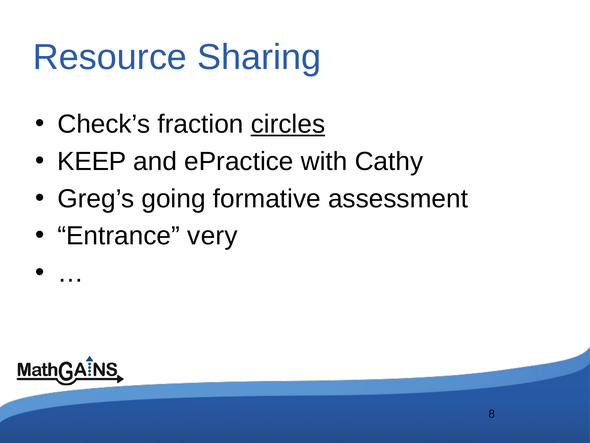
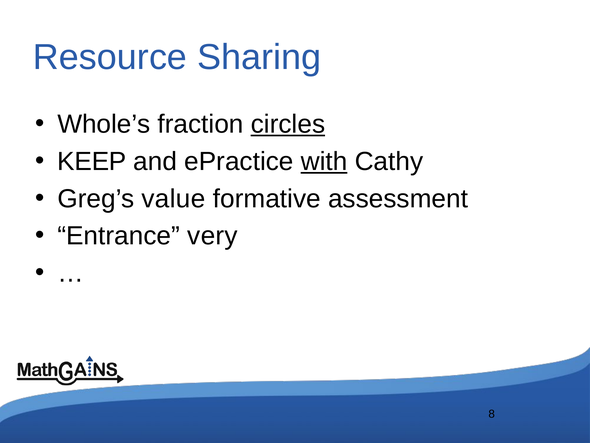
Check’s: Check’s -> Whole’s (104, 124)
with underline: none -> present (324, 161)
going: going -> value (173, 199)
